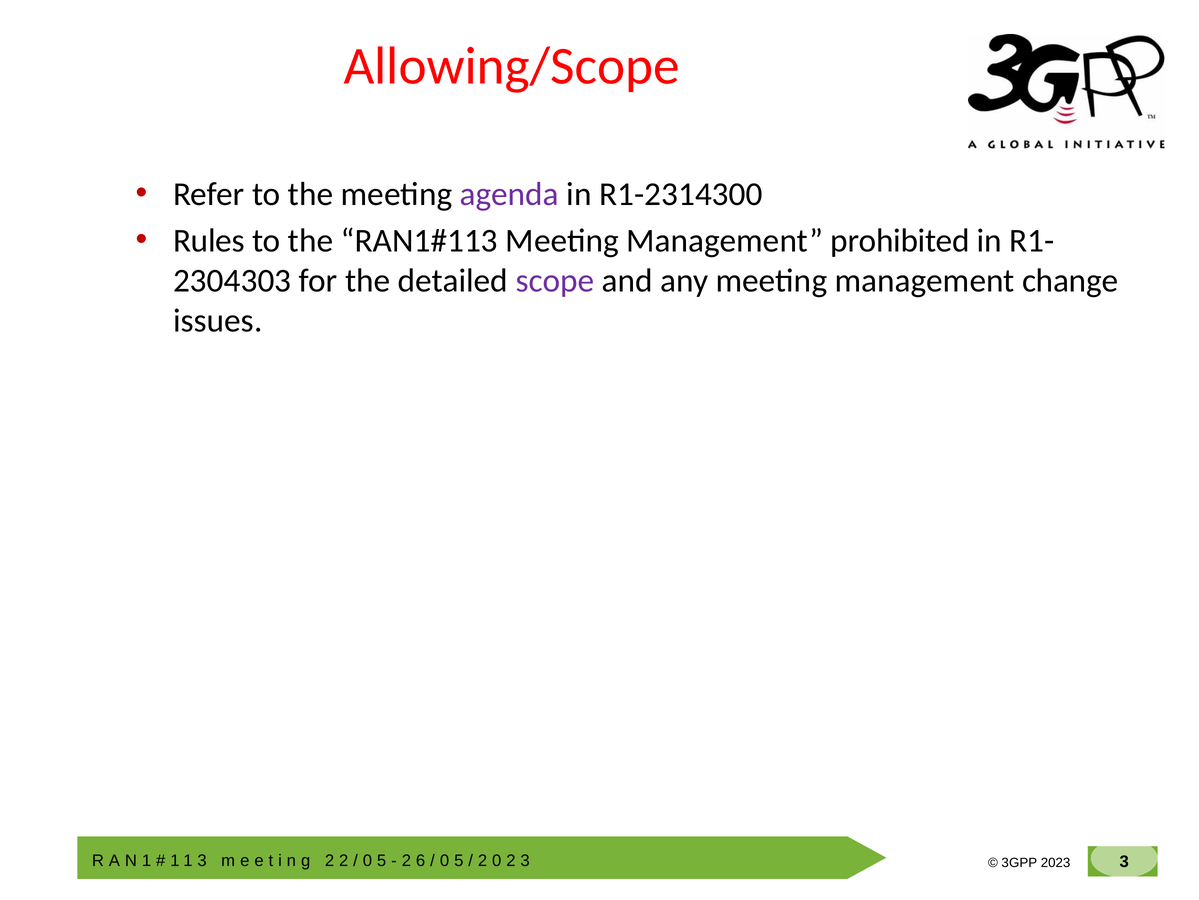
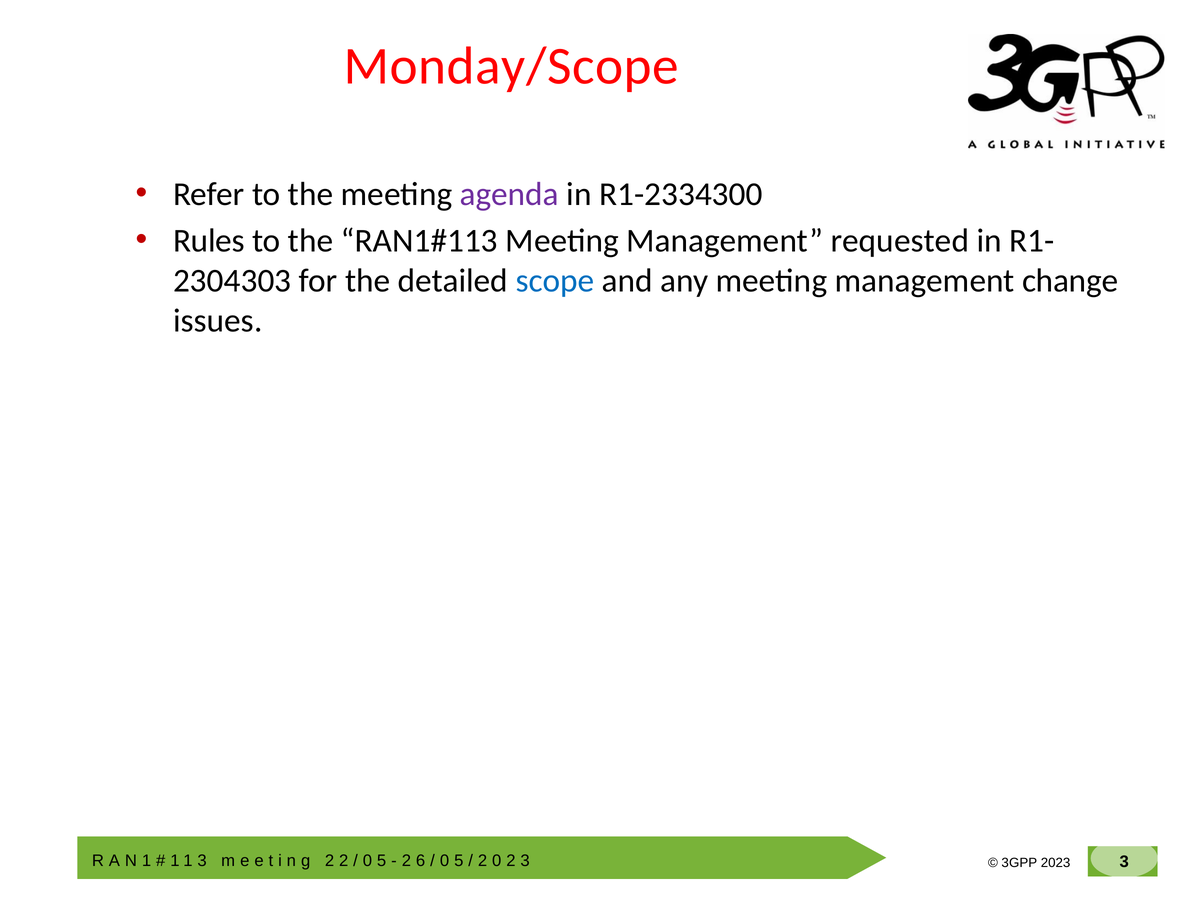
Allowing/Scope: Allowing/Scope -> Monday/Scope (511, 66)
R1-2314300: R1-2314300 -> R1-2334300 (681, 194)
prohibited: prohibited -> requested (900, 241)
scope colour: purple -> blue (555, 281)
